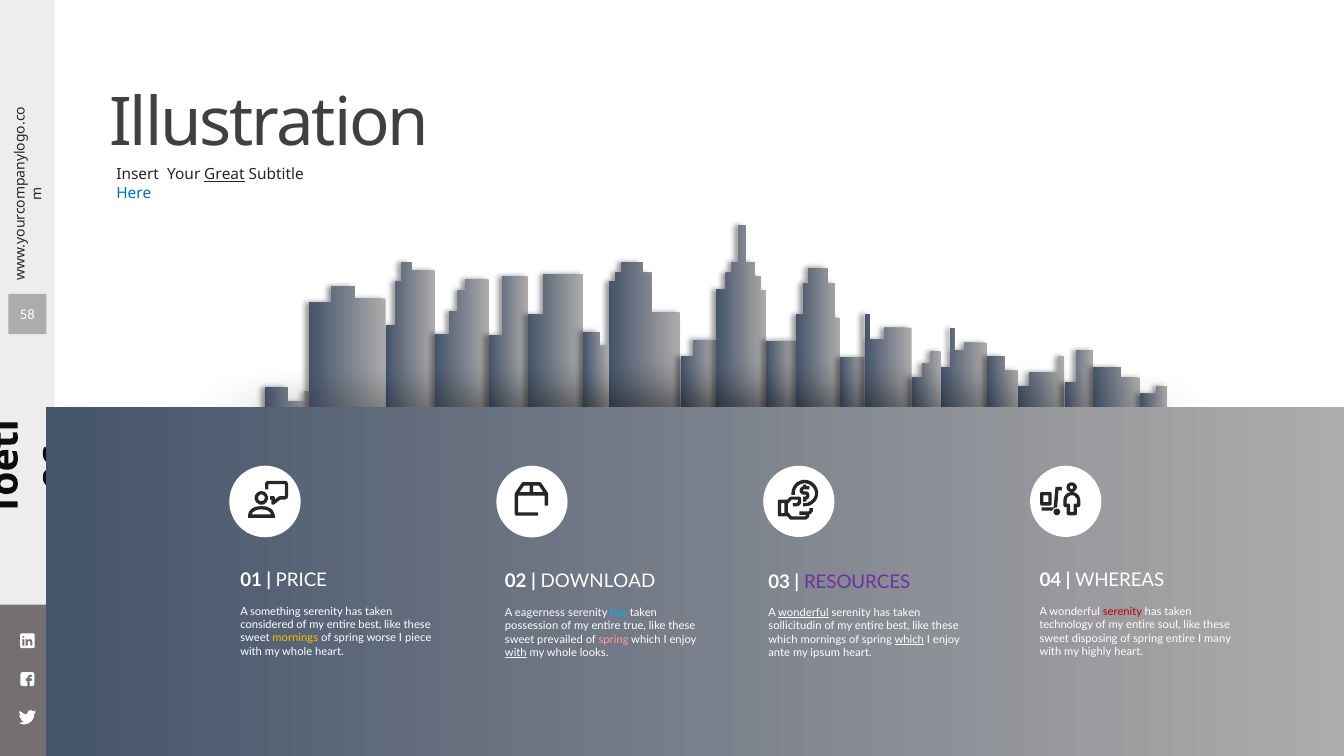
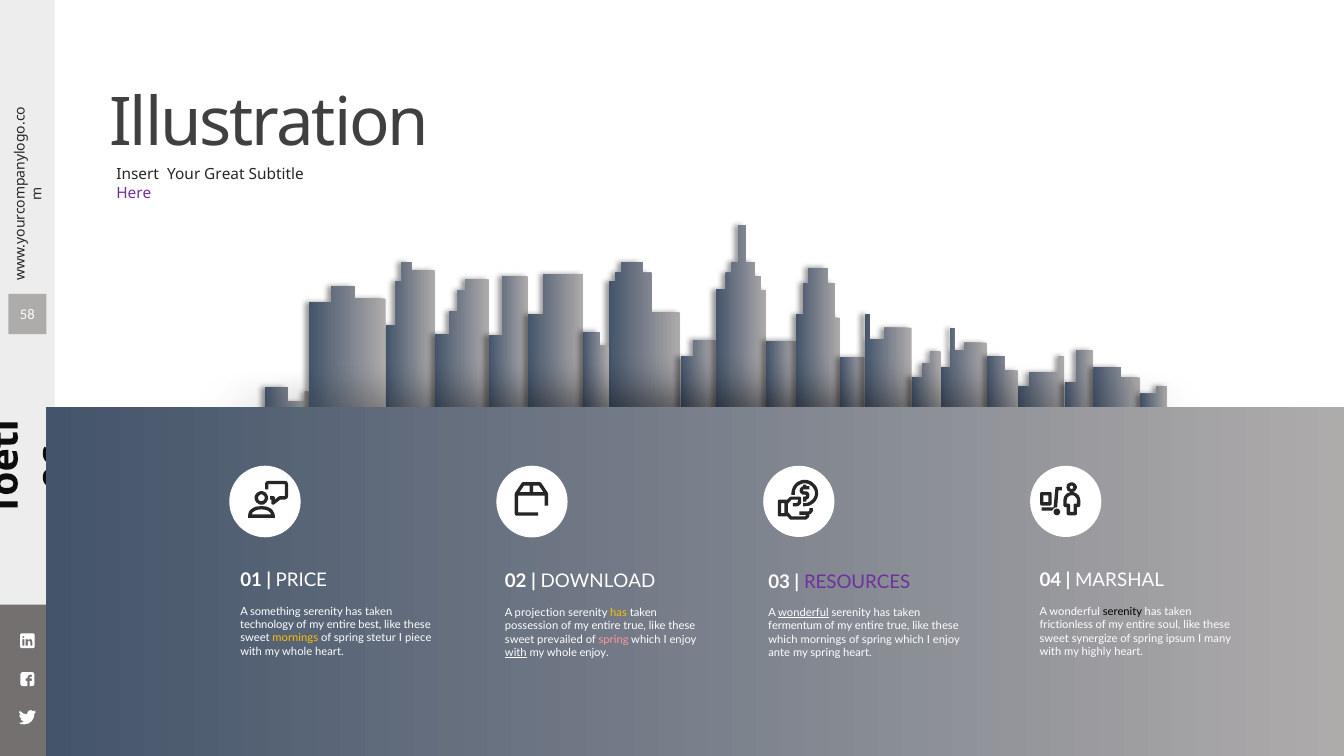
Great underline: present -> none (224, 175)
Here colour: blue -> purple (134, 193)
WHEREAS: WHEREAS -> MARSHAL (1120, 581)
serenity colour: red -> black (1122, 612)
eagerness: eagerness -> projection (540, 612)
has colour: light blue -> yellow (618, 612)
considered: considered -> technology (267, 625)
technology: technology -> frictionless (1066, 625)
sollicitudin: sollicitudin -> fermentum (795, 626)
best: best -> true (898, 626)
worse: worse -> stetur (381, 638)
disposing: disposing -> synergize (1095, 638)
spring entire: entire -> ipsum (1180, 638)
which underline: present -> none (909, 639)
whole looks: looks -> enjoy (594, 653)
my ipsum: ipsum -> spring (825, 653)
